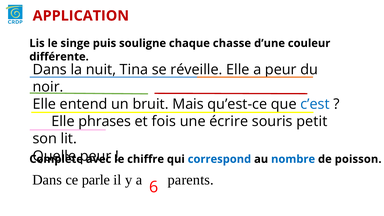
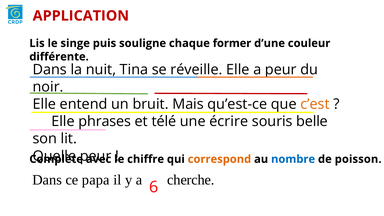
chasse: chasse -> former (232, 43)
c’est colour: blue -> orange (315, 104)
fois: fois -> télé (164, 121)
petit: petit -> belle (312, 121)
correspond colour: blue -> orange (219, 159)
parle: parle -> papa (96, 180)
parents: parents -> cherche (191, 180)
